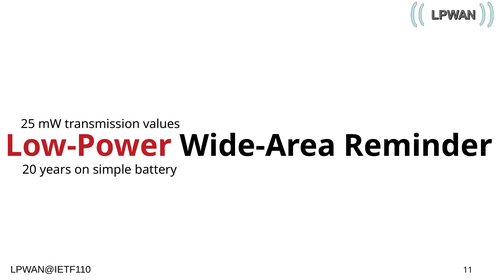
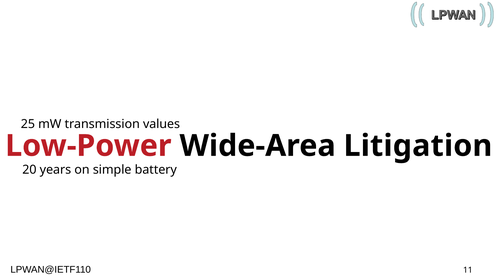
Reminder: Reminder -> Litigation (418, 146)
